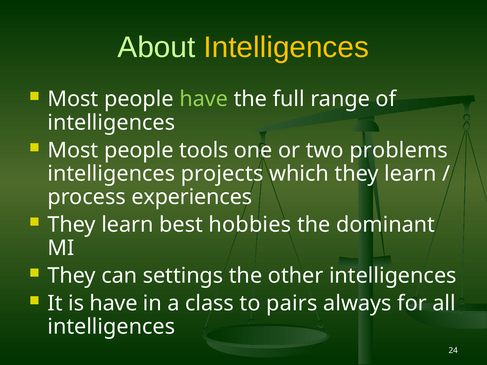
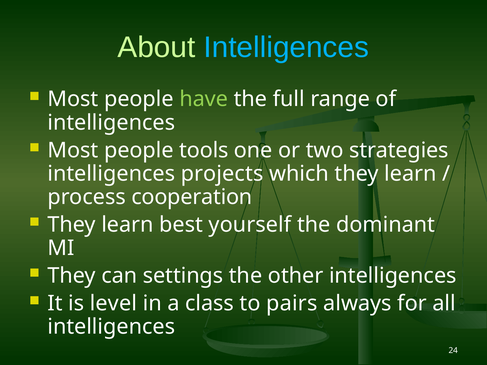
Intelligences colour: yellow -> light blue (286, 47)
problems: problems -> strategies (399, 150)
experiences: experiences -> cooperation (192, 197)
hobbies: hobbies -> yourself (250, 225)
is have: have -> level (113, 304)
